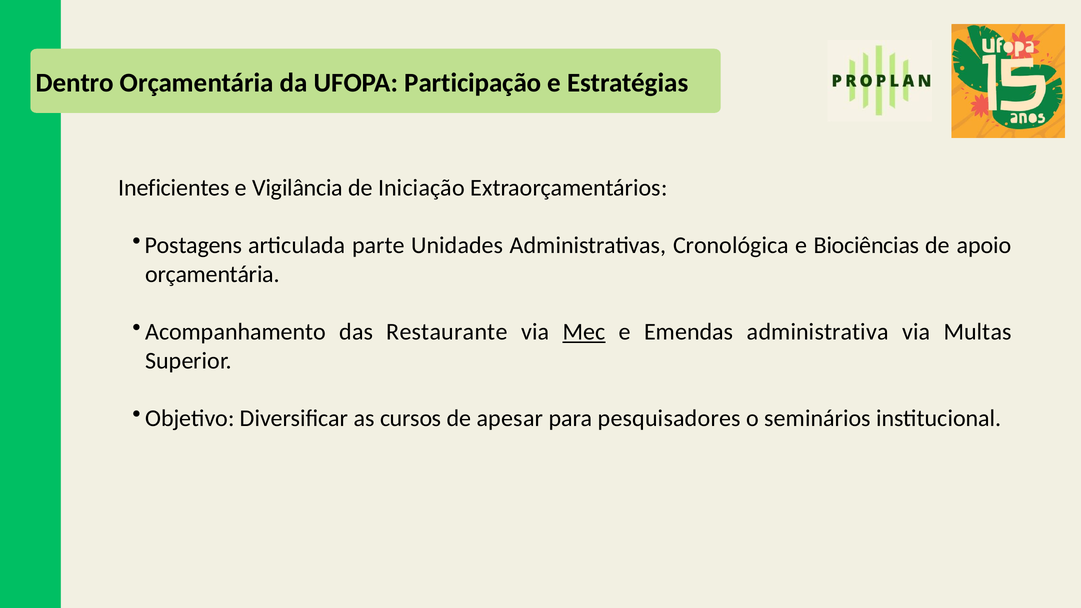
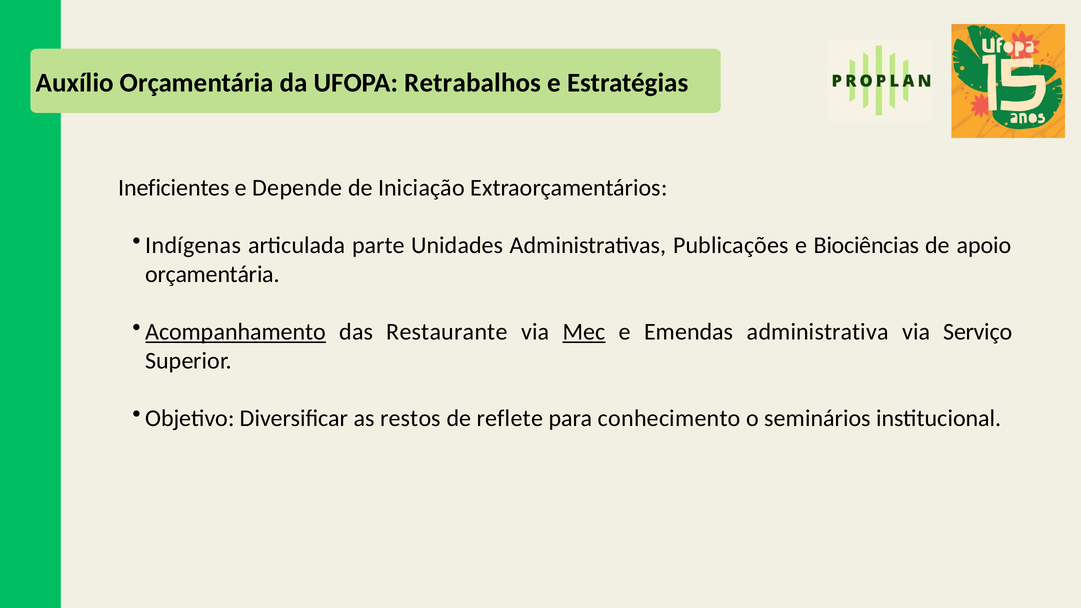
Dentro: Dentro -> Auxílio (75, 83)
Participação: Participação -> Retrabalhos (473, 83)
Vigilância: Vigilância -> Depende (297, 188)
Postagens: Postagens -> Indígenas (193, 245)
Cronológica: Cronológica -> Publicações (731, 245)
Acompanhamento underline: none -> present (236, 332)
Multas: Multas -> Serviço (978, 332)
cursos: cursos -> restos (410, 418)
apesar: apesar -> reflete (510, 418)
pesquisadores: pesquisadores -> conhecimento (669, 418)
